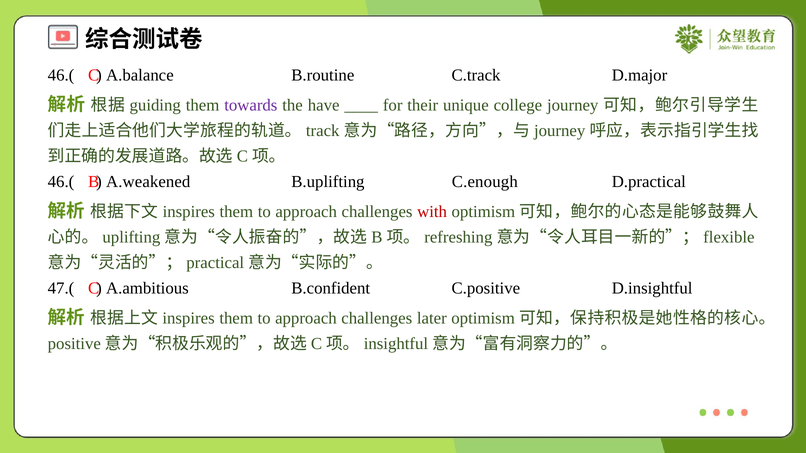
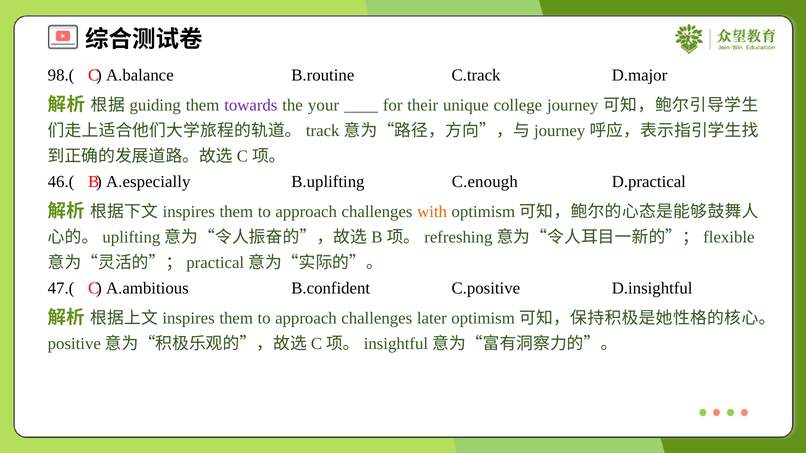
46.(: 46.( -> 98.( (61, 75)
have: have -> your (324, 105)
A.weakened: A.weakened -> A.especially (148, 182)
with colour: red -> orange (432, 212)
